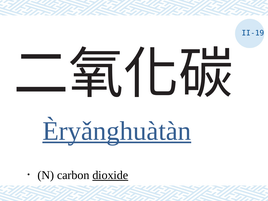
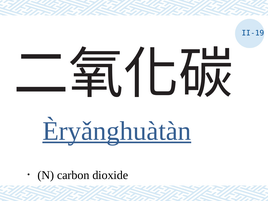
dioxide underline: present -> none (110, 175)
